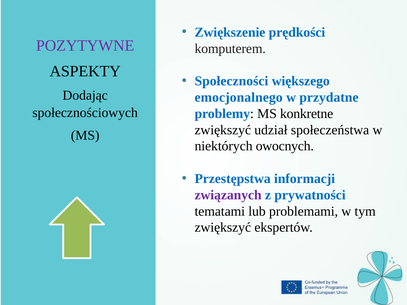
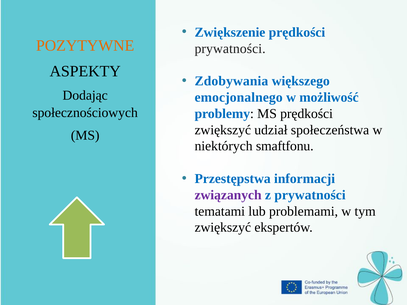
POZYTYWNE colour: purple -> orange (85, 46)
komputerem: komputerem -> prywatności (230, 49)
Społeczności: Społeczności -> Zdobywania (231, 81)
przydatne: przydatne -> możliwość (329, 97)
MS konkretne: konkretne -> prędkości (307, 114)
owocnych: owocnych -> smaftfonu (285, 146)
